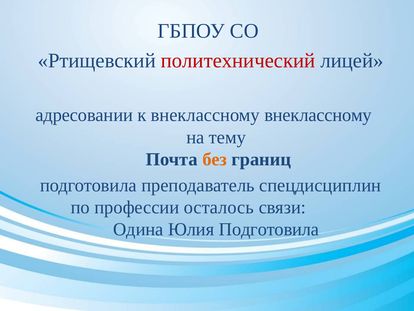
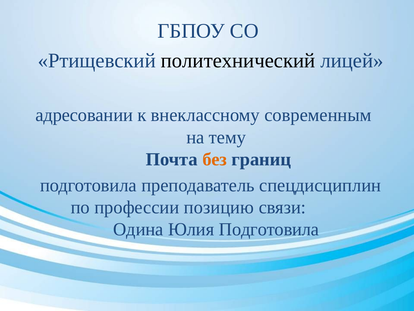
политехнический colour: red -> black (238, 60)
внеклассному внеклассному: внеклассному -> современным (318, 115)
осталось: осталось -> позицию (219, 207)
